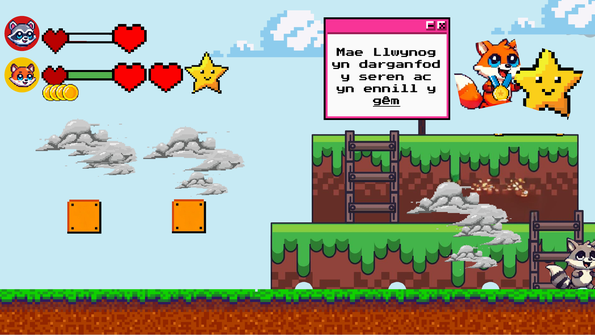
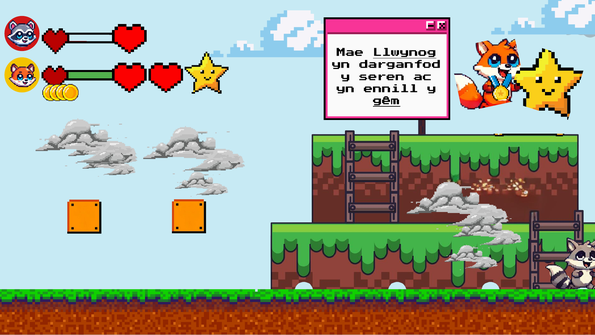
Llwynog underline: none -> present (405, 54)
